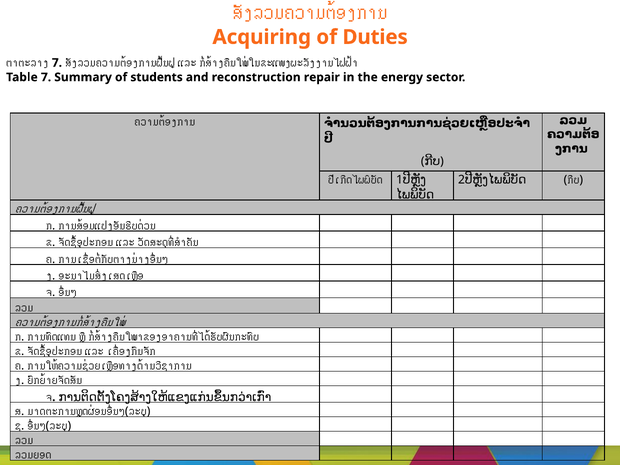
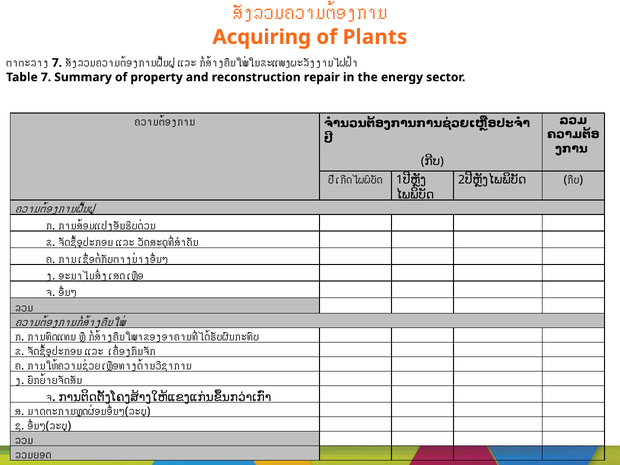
Duties: Duties -> Plants (375, 37)
students: students -> property (157, 77)
